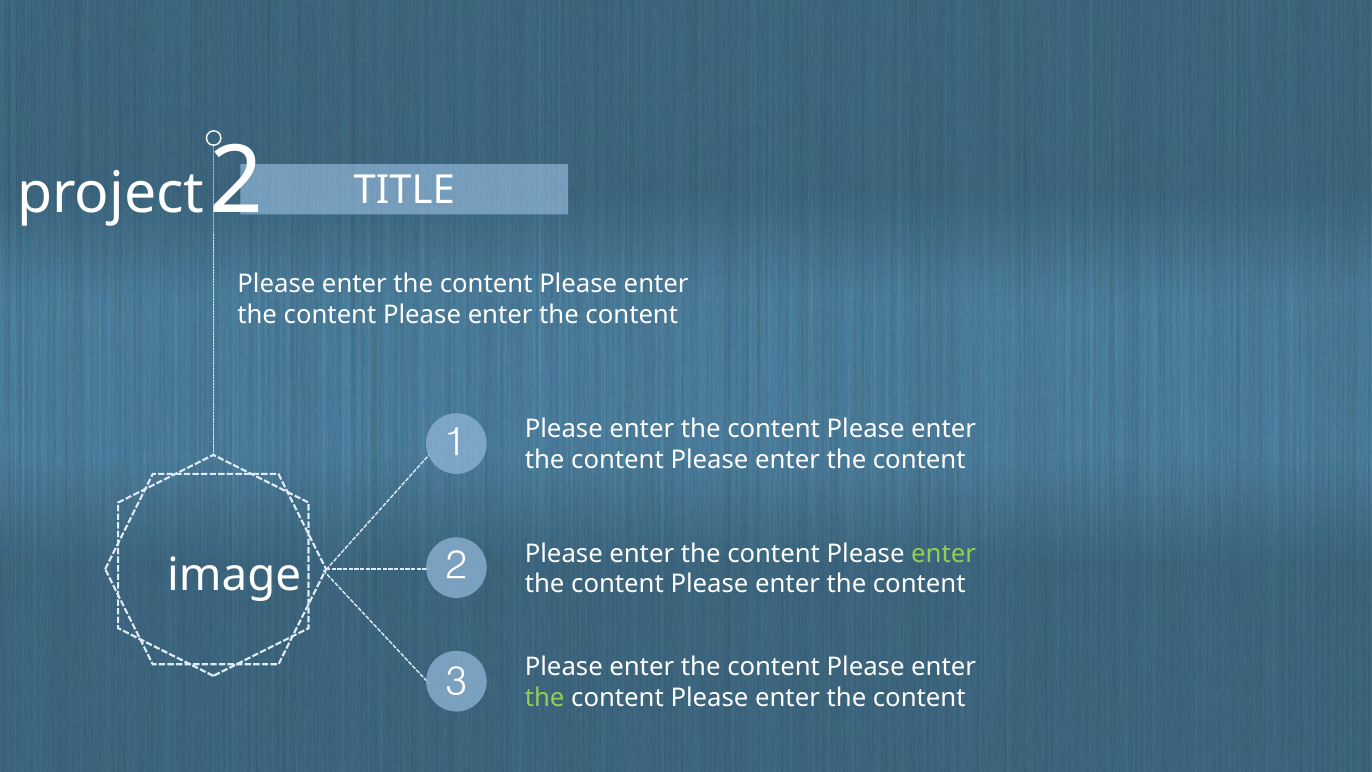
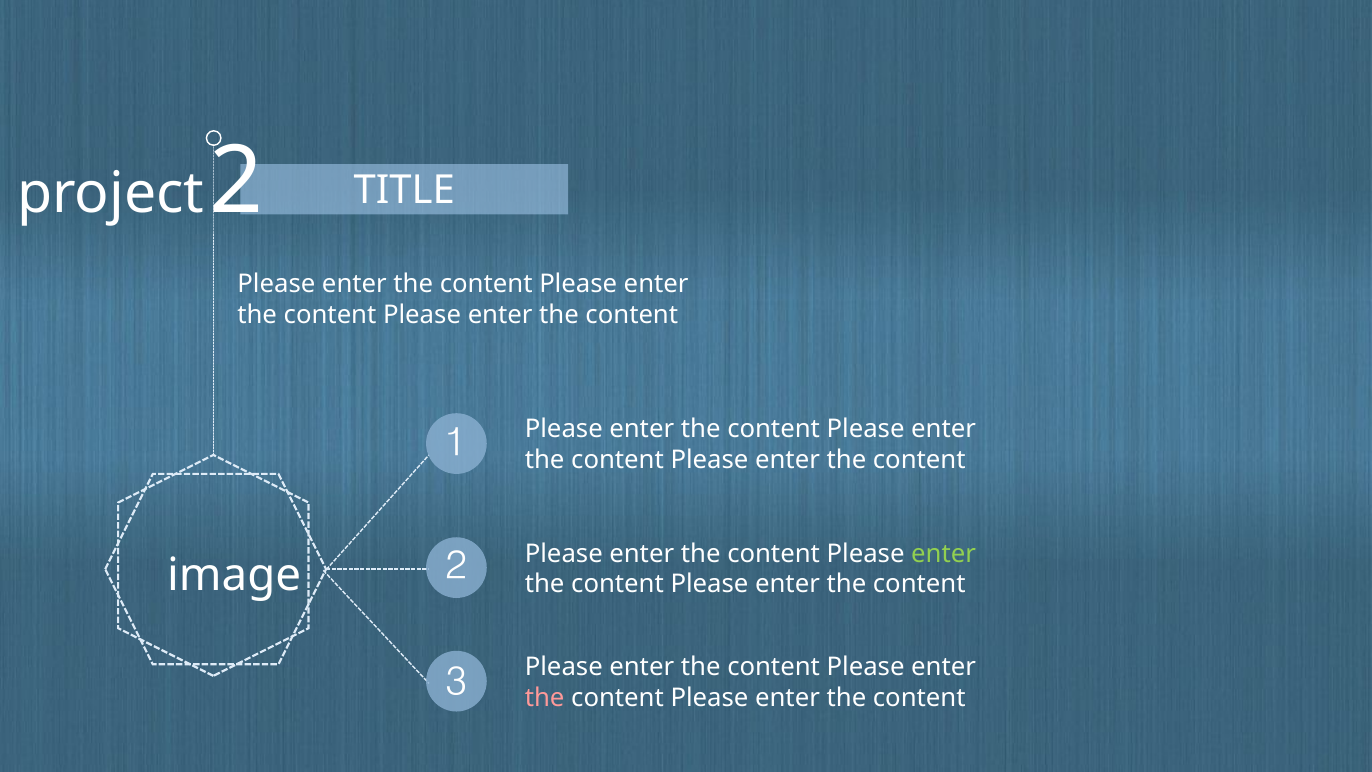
the colour: light green -> pink (545, 698)
